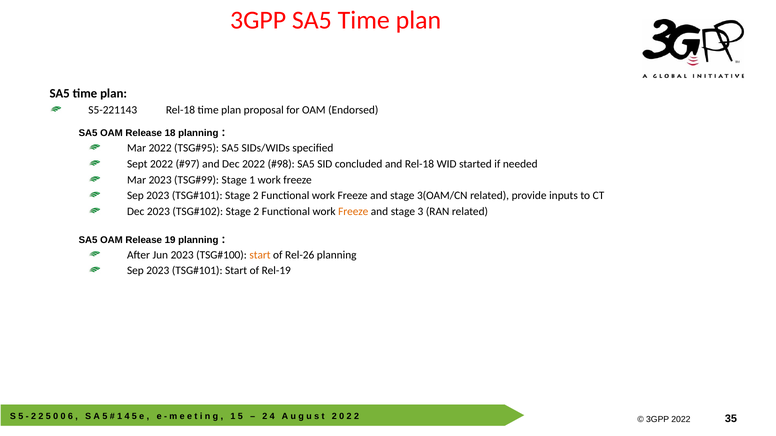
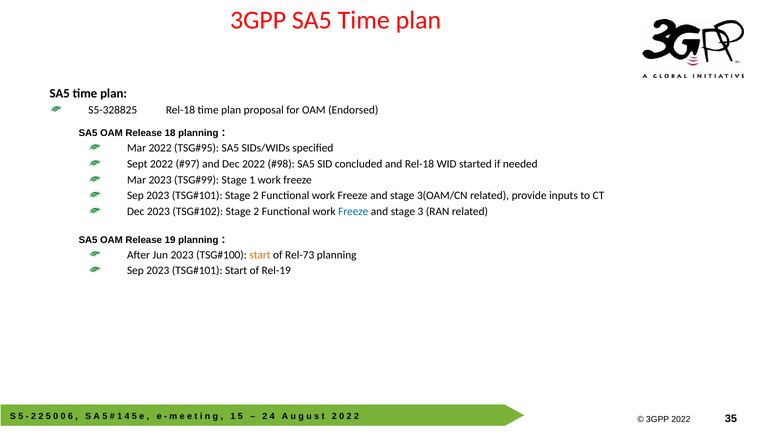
S5-221143: S5-221143 -> S5-328825 (113, 110)
Freeze colour: orange -> blue (353, 212)
Rel-26: Rel-26 -> Rel-73 (300, 255)
